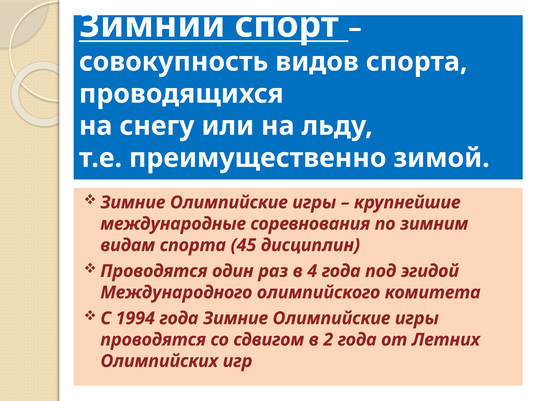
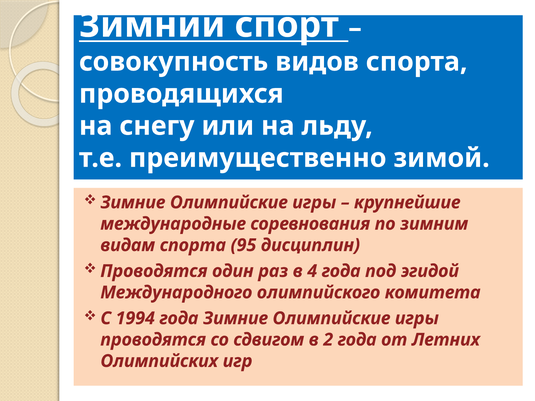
45: 45 -> 95 (243, 245)
